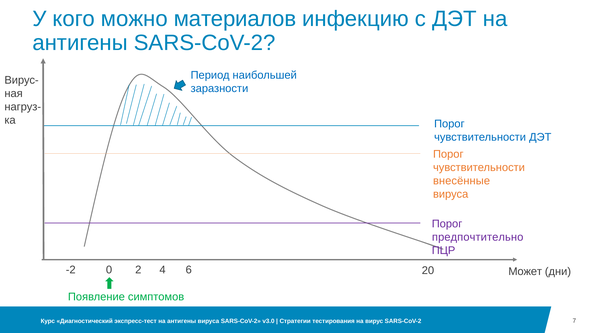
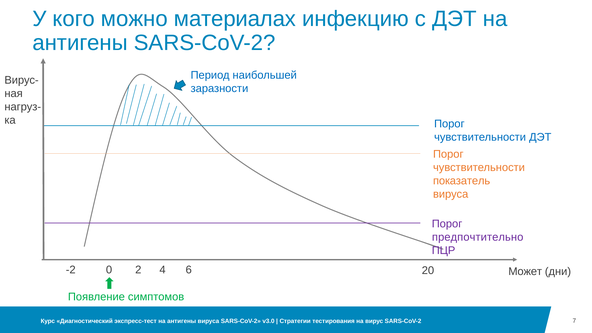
материалов: материалов -> материалах (235, 19)
внесённые: внесённые -> показатель (462, 181)
